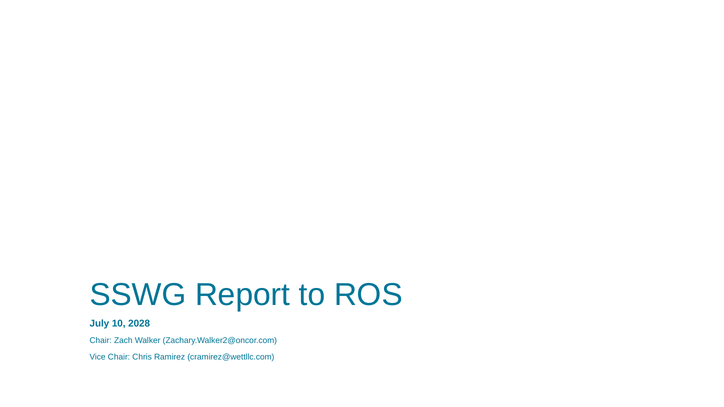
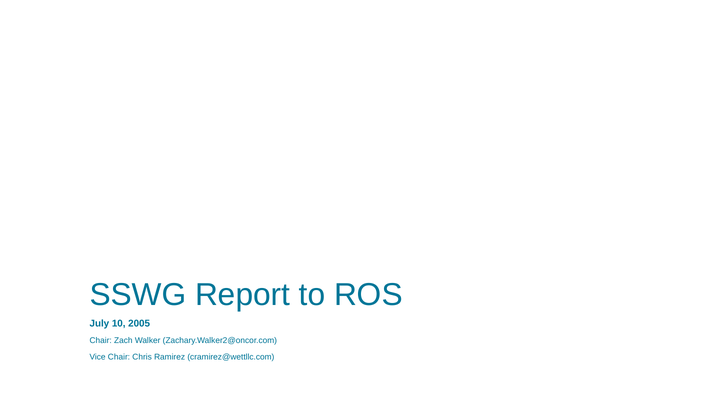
2028: 2028 -> 2005 (139, 324)
